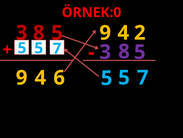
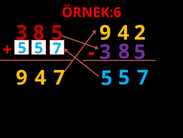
ÖRNEK:0: ÖRNEK:0 -> ÖRNEK:6 (91, 12)
4 6: 6 -> 7 (59, 77)
